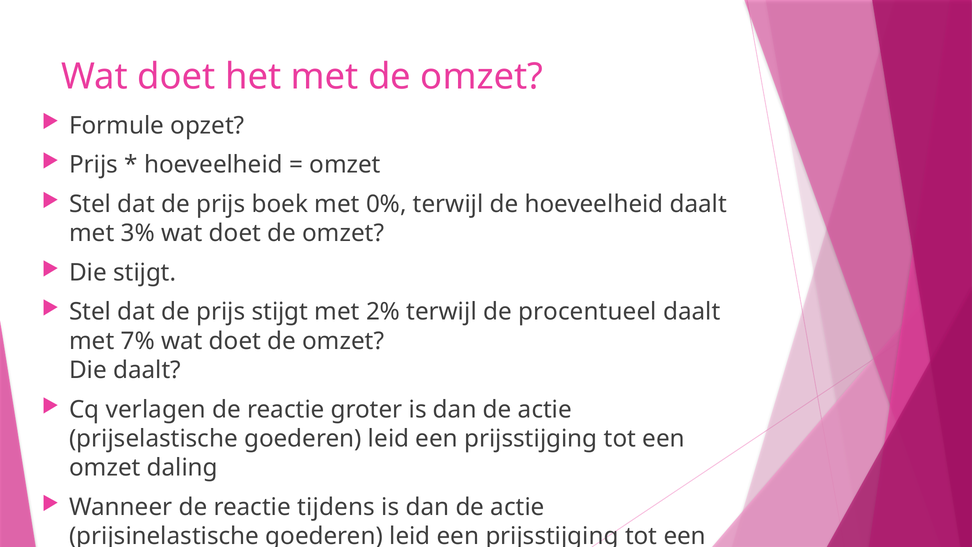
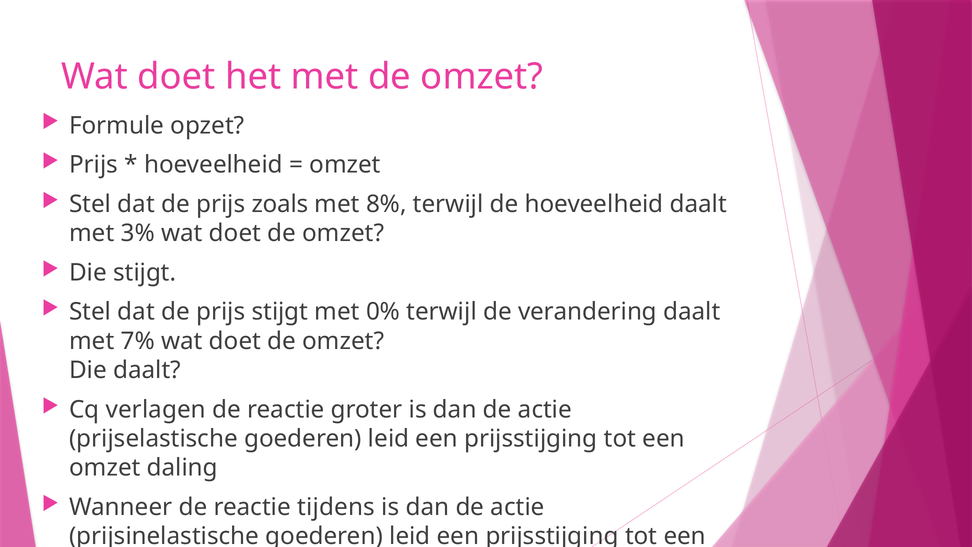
boek: boek -> zoals (280, 204)
0%: 0% -> 8% (386, 204)
2%: 2% -> 0% (383, 312)
procentueel: procentueel -> verandering (587, 312)
